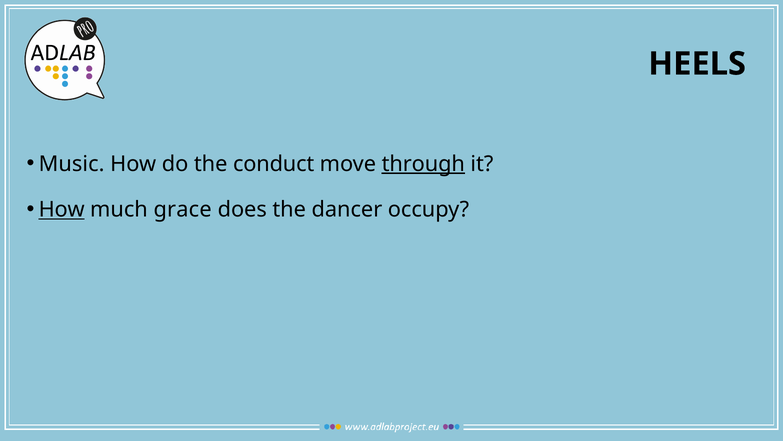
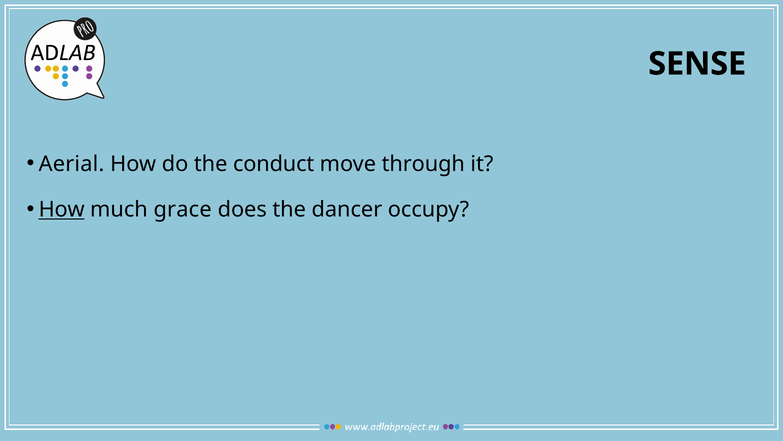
HEELS: HEELS -> SENSE (697, 64)
Music: Music -> Aerial (72, 164)
through underline: present -> none (423, 164)
